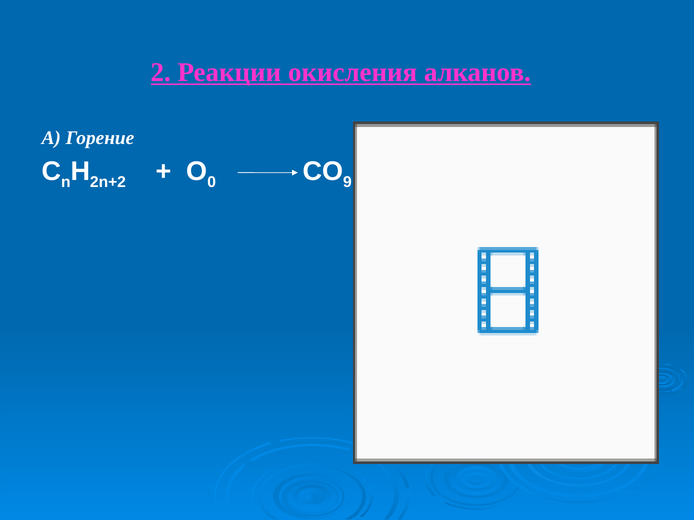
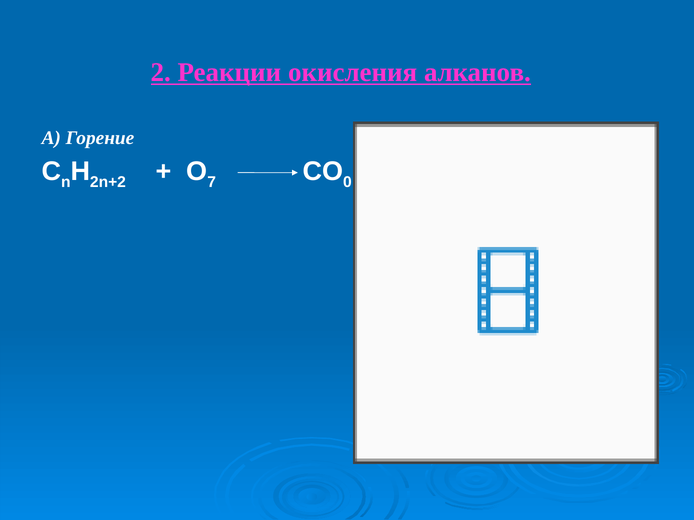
0: 0 -> 7 (212, 182)
9: 9 -> 0 (347, 182)
